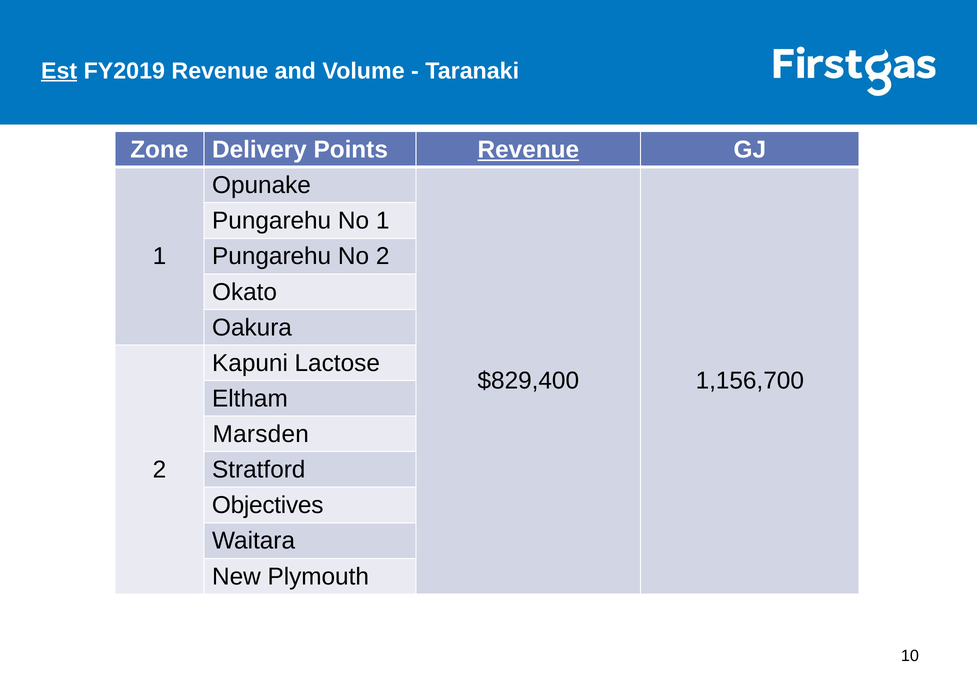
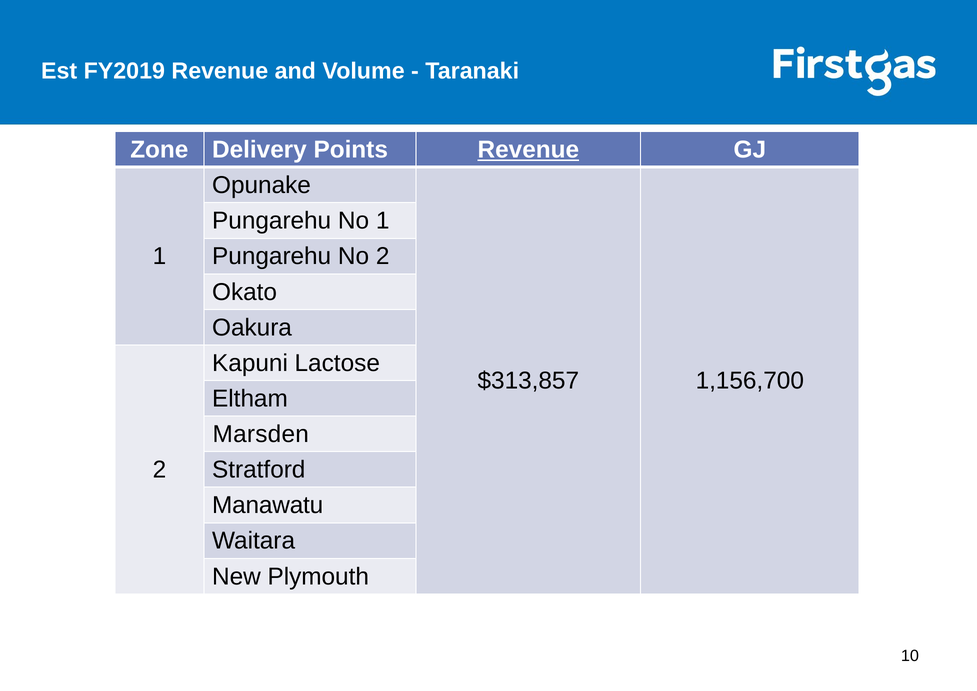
Est underline: present -> none (59, 71)
$829,400: $829,400 -> $313,857 (528, 381)
Objectives: Objectives -> Manawatu (268, 505)
